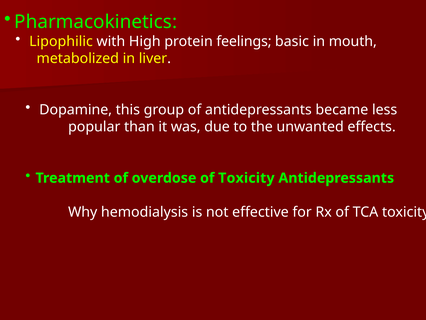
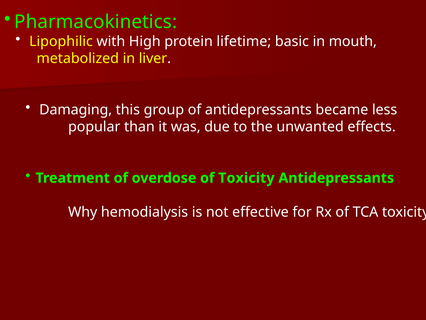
feelings: feelings -> lifetime (244, 41)
Dopamine: Dopamine -> Damaging (76, 110)
